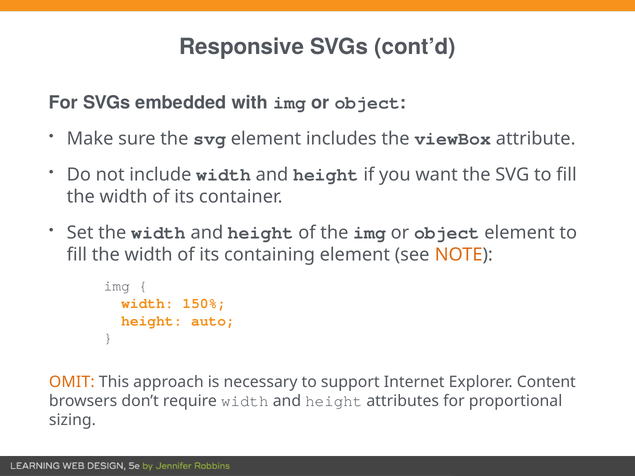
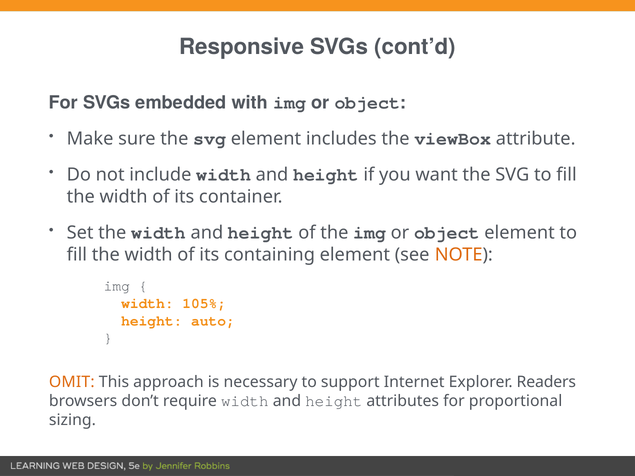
150%: 150% -> 105% (204, 303)
Content: Content -> Readers (546, 382)
